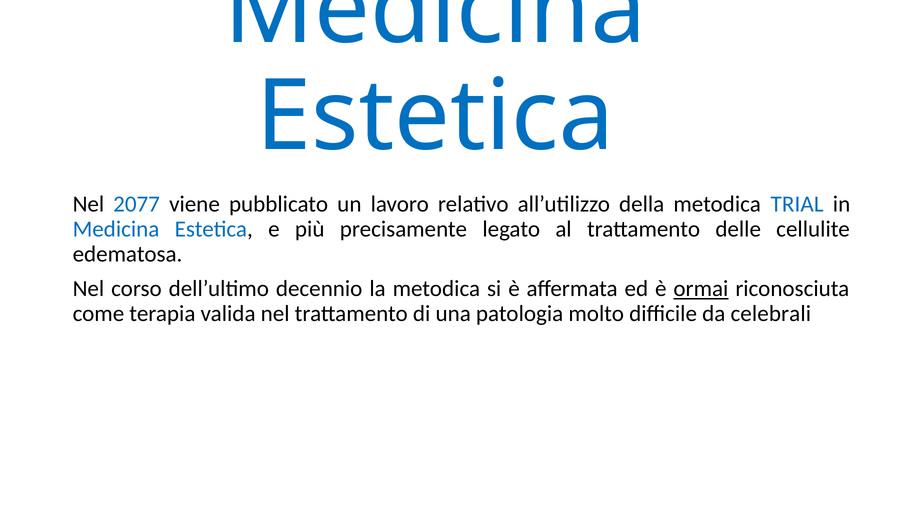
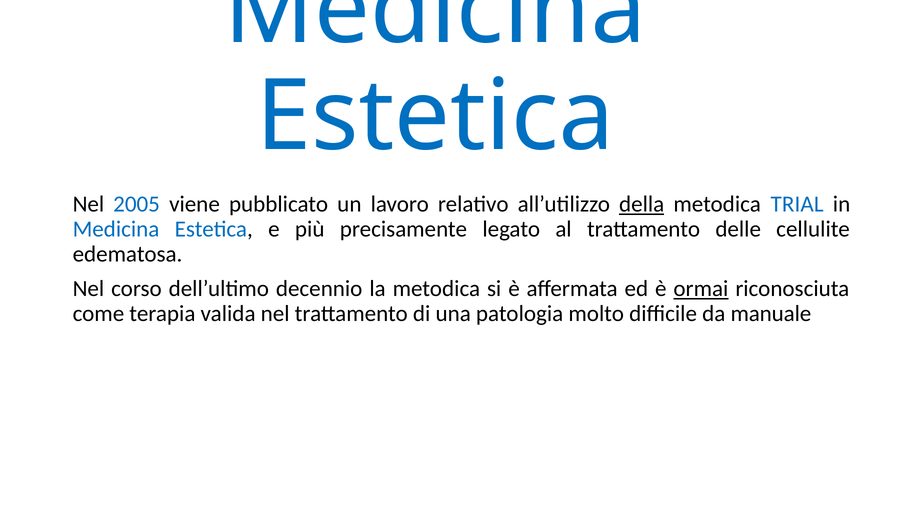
2077: 2077 -> 2005 (137, 204)
della underline: none -> present (642, 204)
celebrali: celebrali -> manuale (771, 314)
